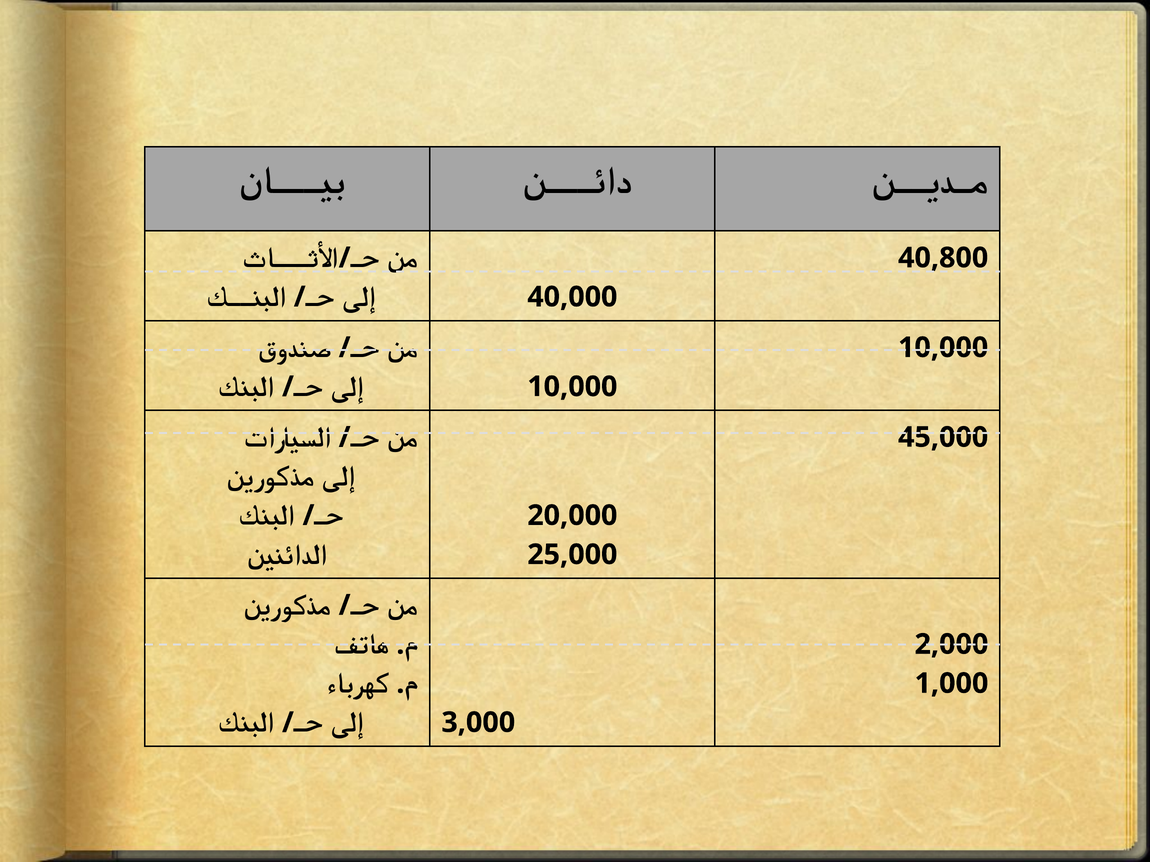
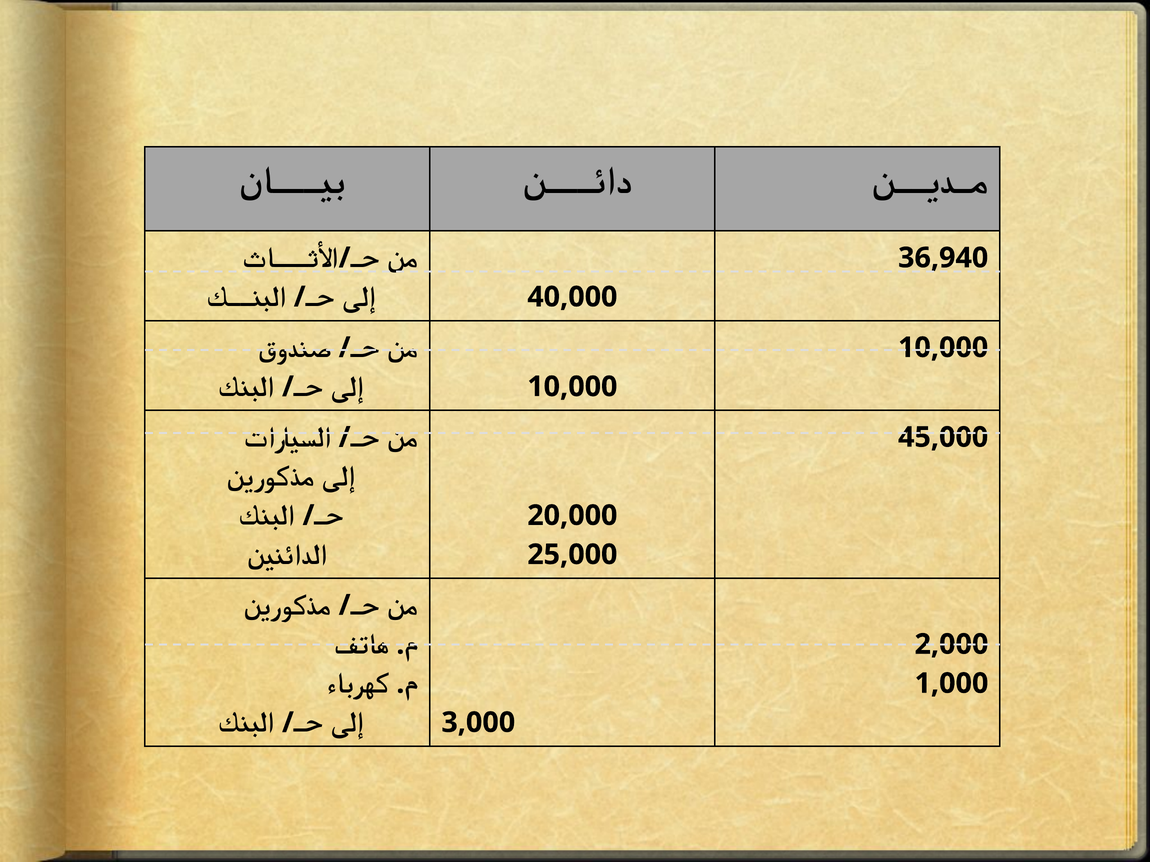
40,800: 40,800 -> 36,940 (943, 258)
